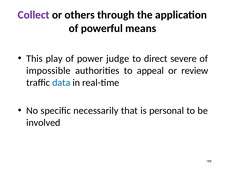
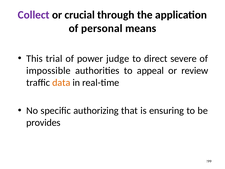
others: others -> crucial (80, 15)
powerful: powerful -> personal (102, 28)
play: play -> trial (54, 58)
data colour: blue -> orange (61, 82)
necessarily: necessarily -> authorizing (96, 110)
personal: personal -> ensuring (167, 110)
involved: involved -> provides (43, 122)
